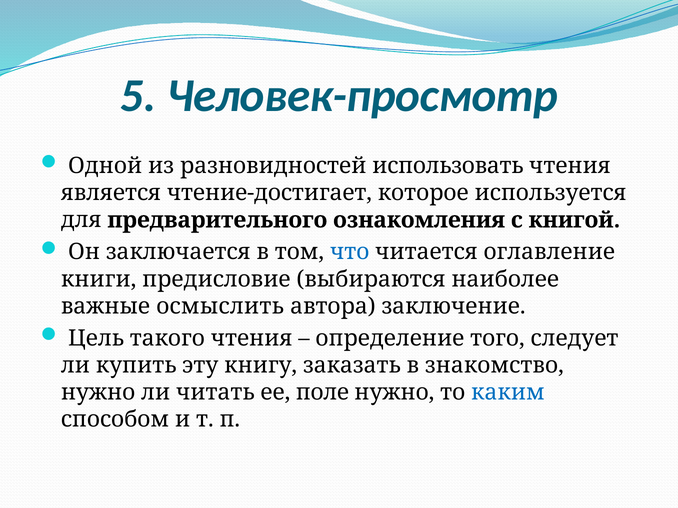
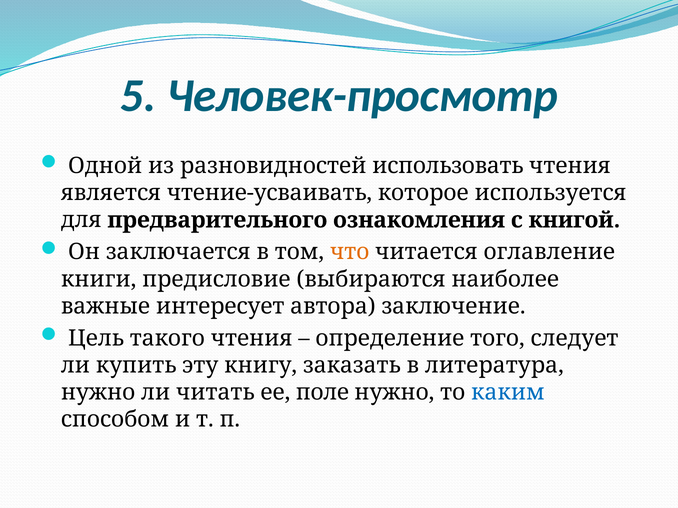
чтение-достигает: чтение-достигает -> чтение-усваивать (269, 193)
что colour: blue -> orange (350, 252)
осмыслить: осмыслить -> интересует (220, 306)
знакомство: знакомство -> литература (494, 366)
